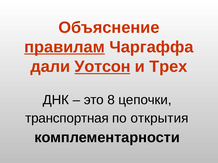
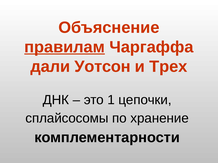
Уотсон underline: present -> none (103, 67)
8: 8 -> 1 (111, 100)
транспортная: транспортная -> сплайсосомы (67, 119)
открытия: открытия -> хранение (160, 119)
